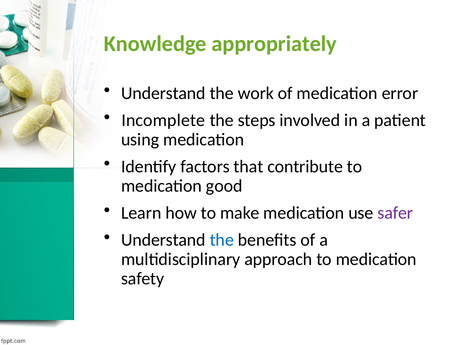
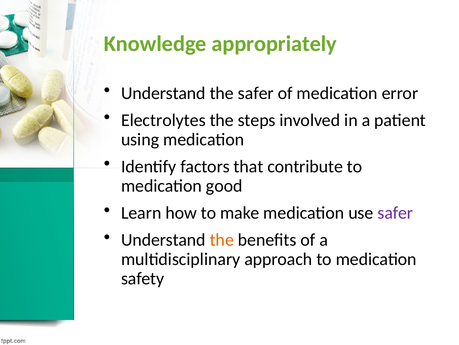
the work: work -> safer (256, 93)
Incomplete: Incomplete -> Electrolytes (163, 120)
the colour: blue -> orange (222, 240)
